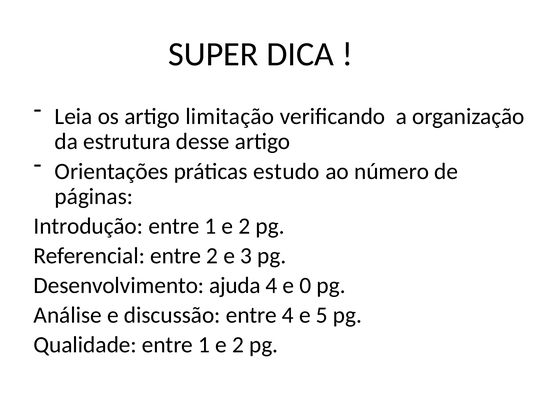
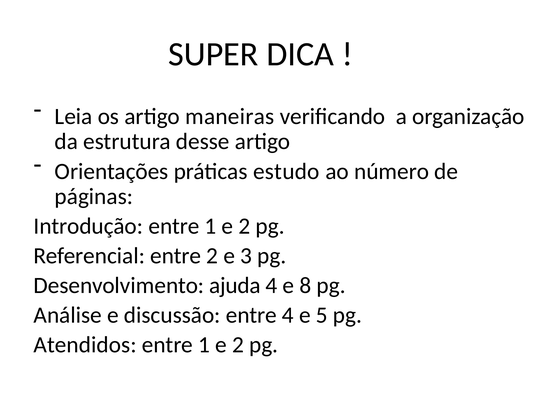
limitação: limitação -> maneiras (230, 116)
0: 0 -> 8 (305, 286)
Qualidade: Qualidade -> Atendidos (85, 345)
